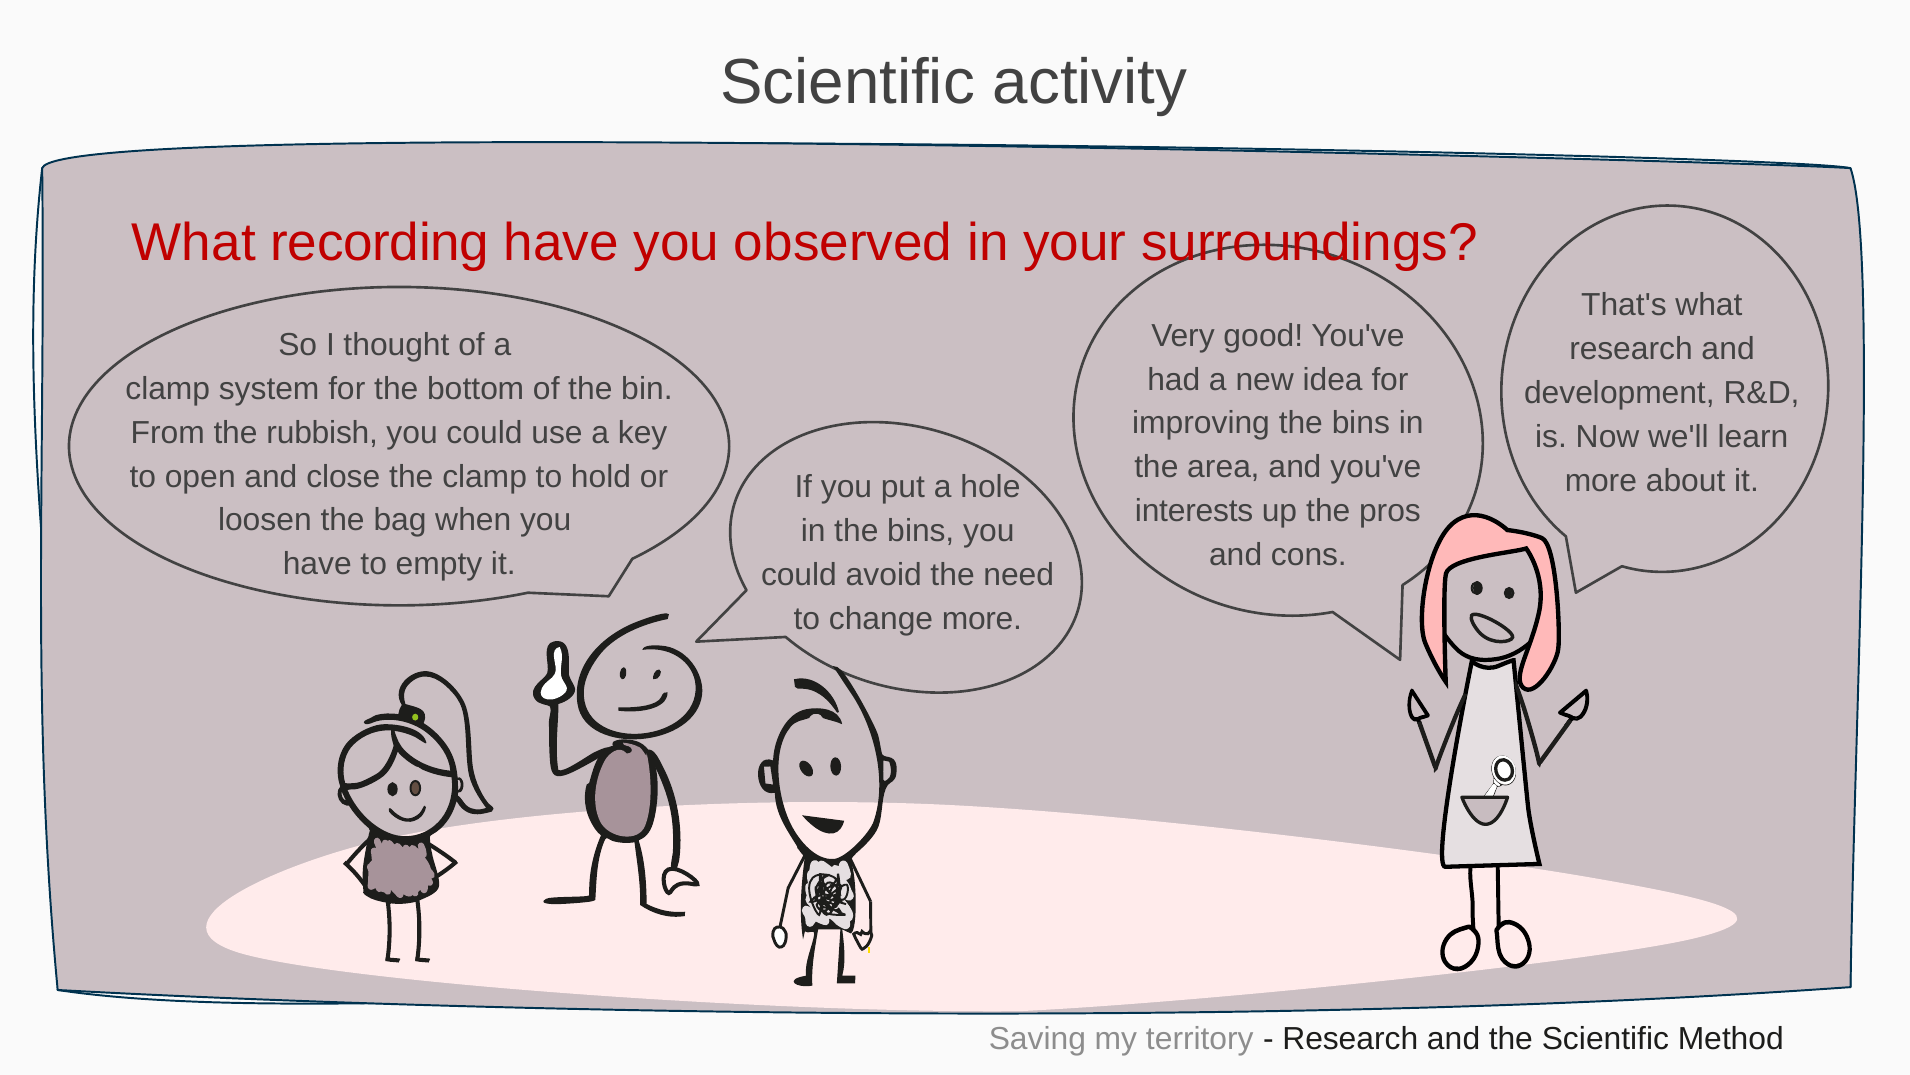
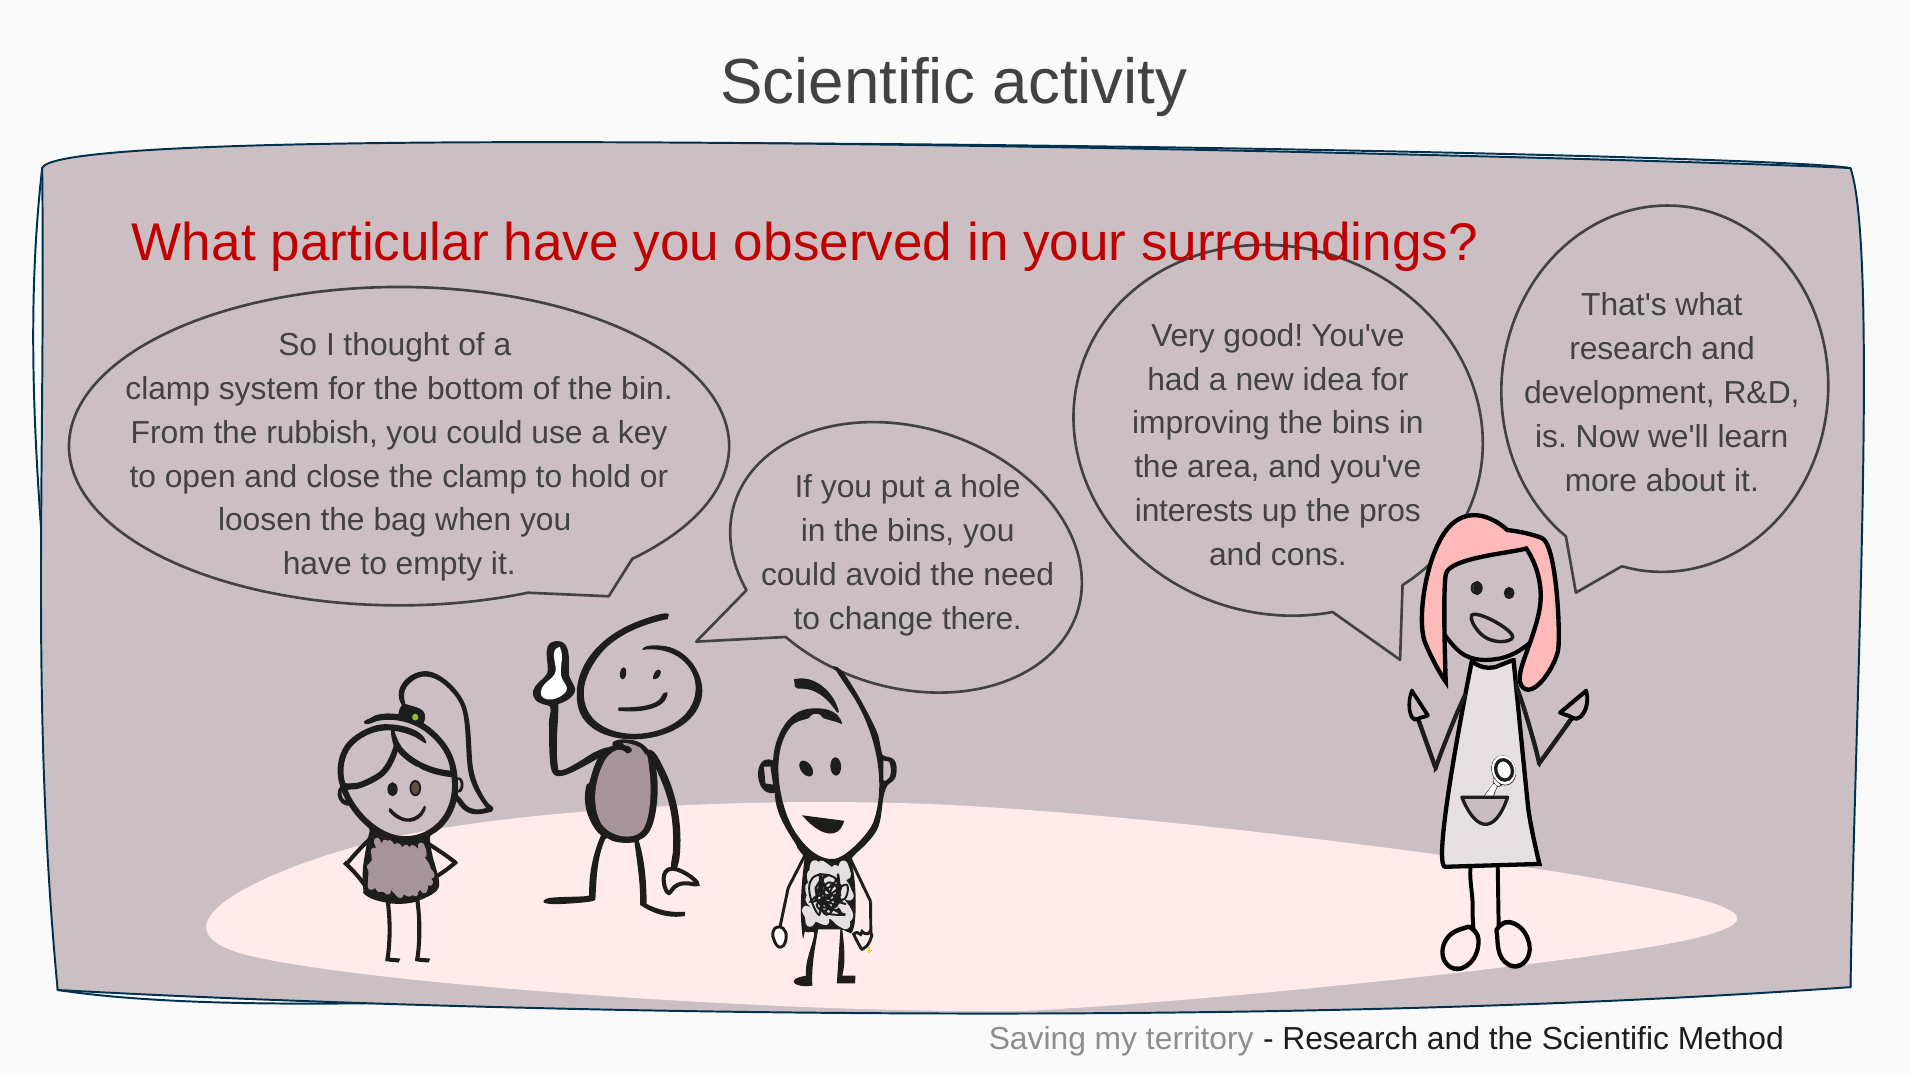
recording: recording -> particular (380, 243)
change more: more -> there (982, 619)
